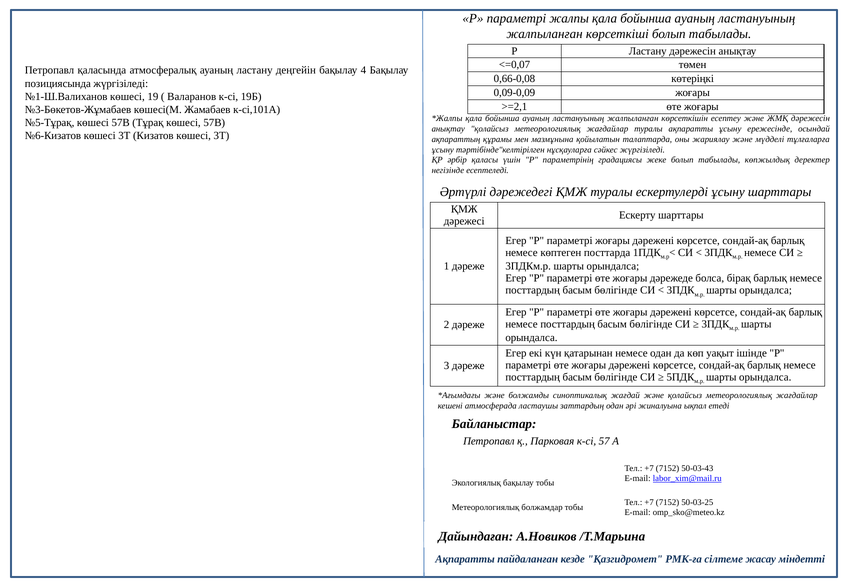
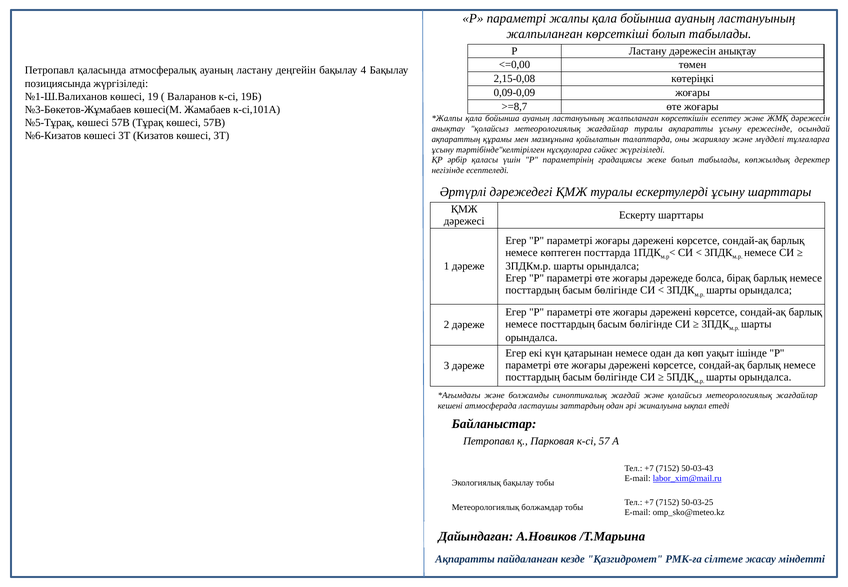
<=0,07: <=0,07 -> <=0,00 (515, 64)
0,66-0,08: 0,66-0,08 -> 2,15-0,08 (514, 78)
>=2,1: >=2,1 -> >=8,7 (514, 106)
